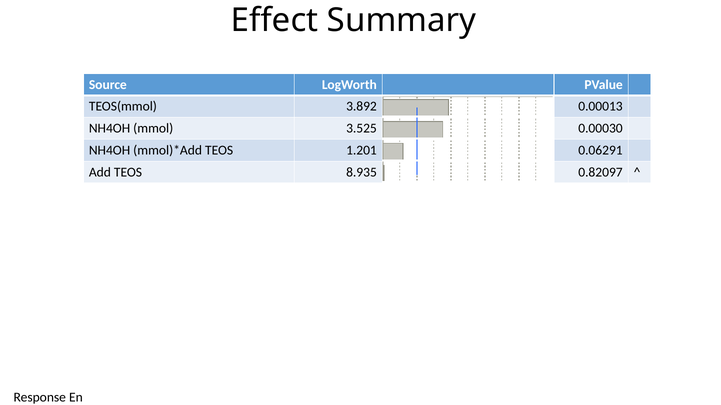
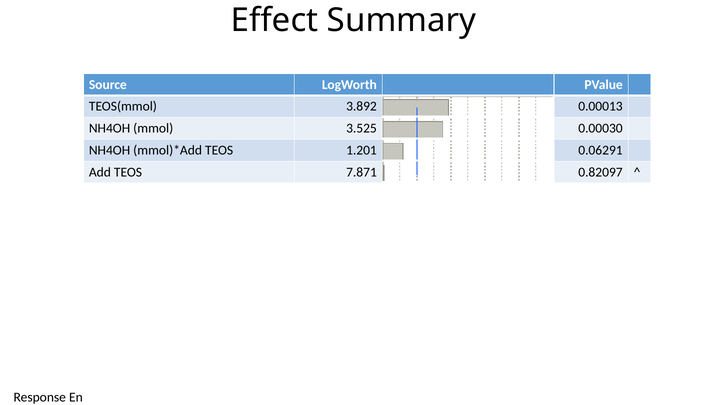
8.935: 8.935 -> 7.871 (361, 172)
